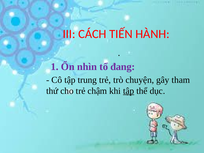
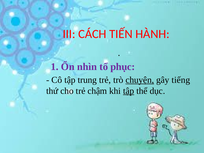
đang: đang -> phục (123, 67)
chuyện underline: none -> present (140, 80)
tham: tham -> tiếng (181, 80)
